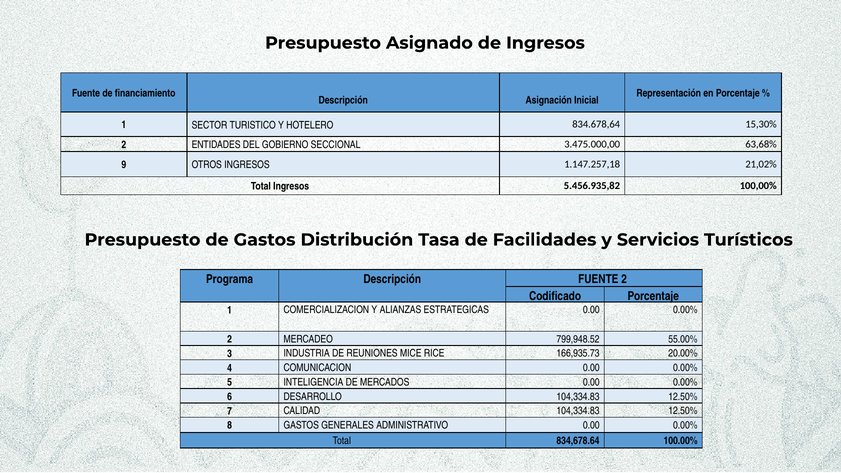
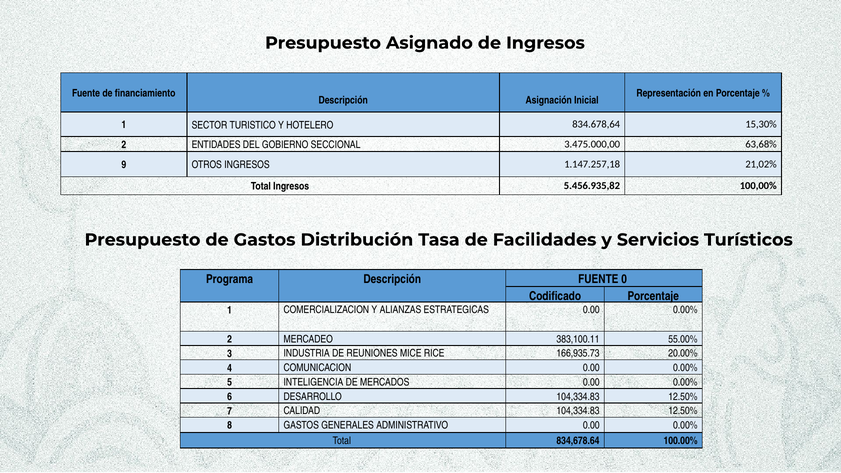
FUENTE 2: 2 -> 0 (624, 279)
799,948.52: 799,948.52 -> 383,100.11 (578, 339)
